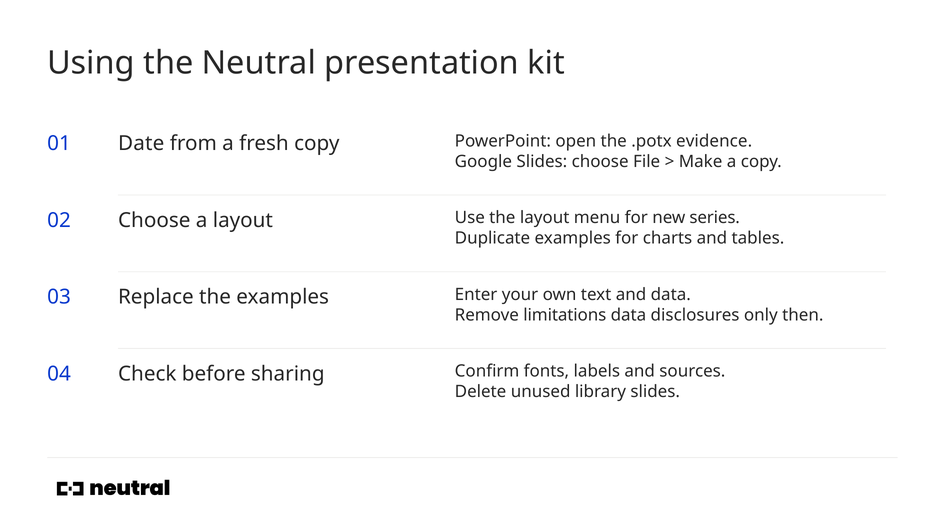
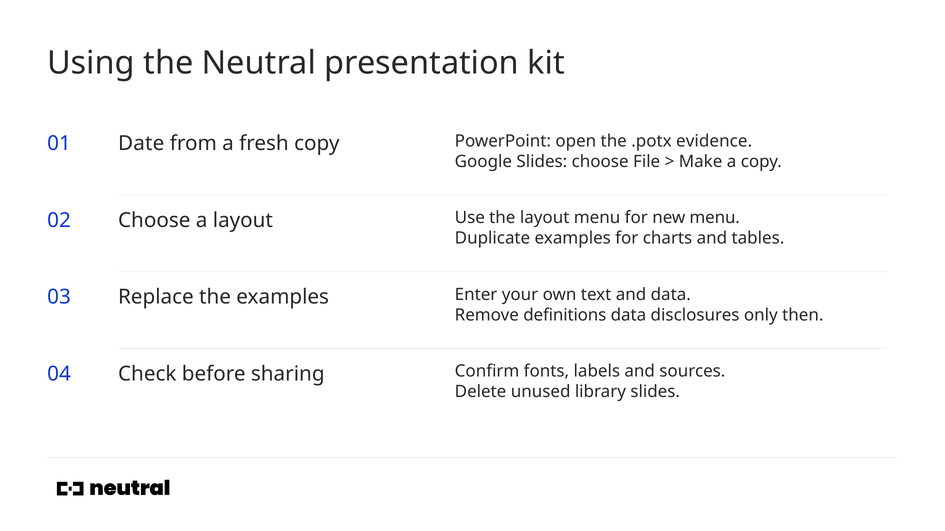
new series: series -> menu (715, 218)
limitations: limitations -> definitions (565, 315)
